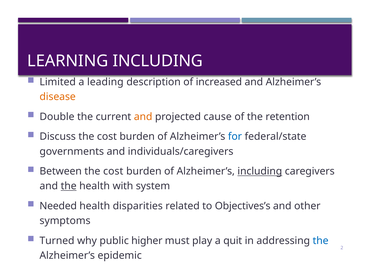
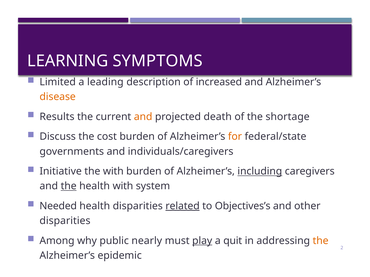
LEARNING INCLUDING: INCLUDING -> SYMPTOMS (158, 61)
Double: Double -> Results (57, 117)
cause: cause -> death (218, 117)
retention: retention -> shortage (288, 117)
for colour: blue -> orange (235, 137)
Between: Between -> Initiative (61, 172)
cost: cost -> with (113, 172)
related underline: none -> present (183, 206)
symptoms: symptoms -> disparities (65, 221)
Turned: Turned -> Among (57, 241)
higher: higher -> nearly (147, 241)
play underline: none -> present (202, 241)
the colour: blue -> orange (321, 241)
